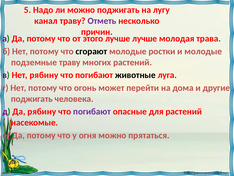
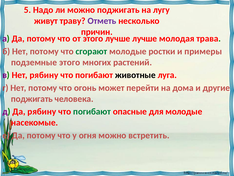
канал: канал -> живут (46, 21)
сгорают colour: black -> green (91, 51)
и молодые: молодые -> примеры (203, 51)
подземные траву: траву -> этого (70, 62)
погибают colour: purple -> green (92, 111)
для растений: растений -> молодые (184, 111)
прятаться: прятаться -> встретить (149, 135)
